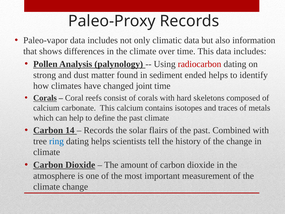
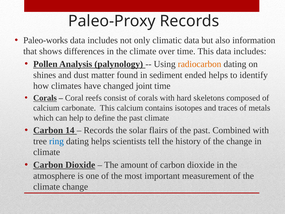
Paleo-vapor: Paleo-vapor -> Paleo-works (46, 40)
radiocarbon colour: red -> orange (200, 64)
strong: strong -> shines (45, 75)
